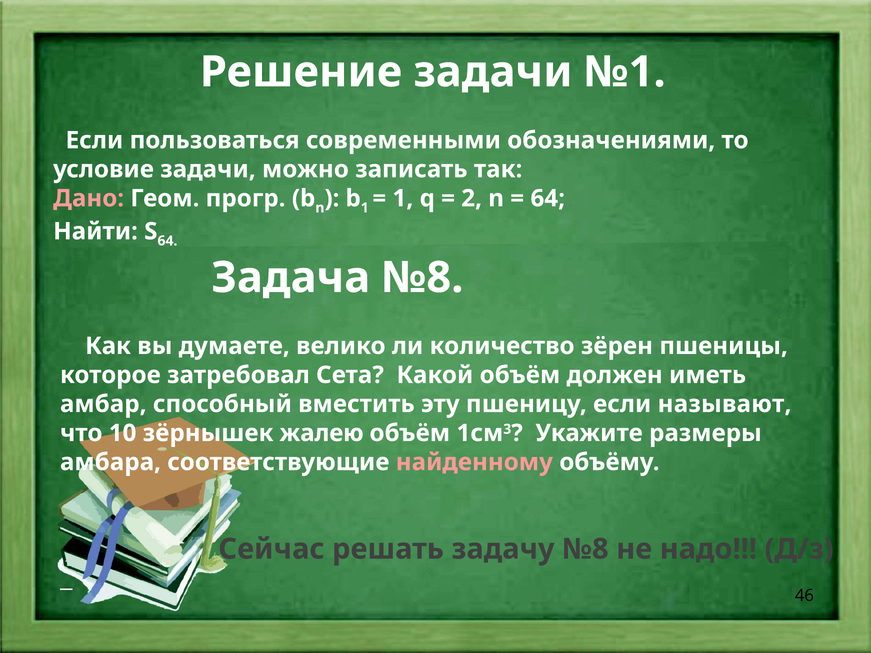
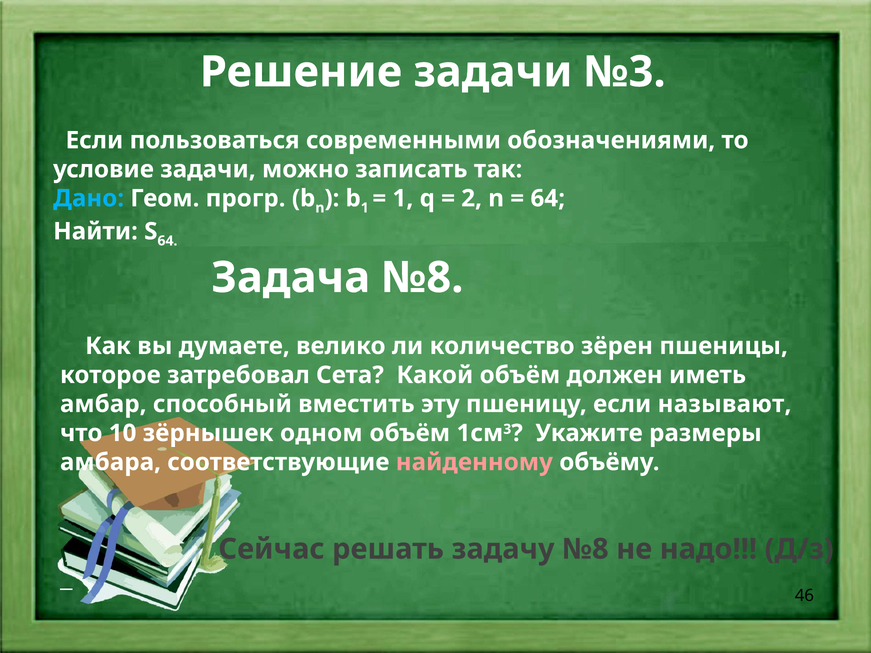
№1: №1 -> №3 (625, 72)
Дано colour: pink -> light blue (89, 198)
жалею: жалею -> одном (321, 433)
